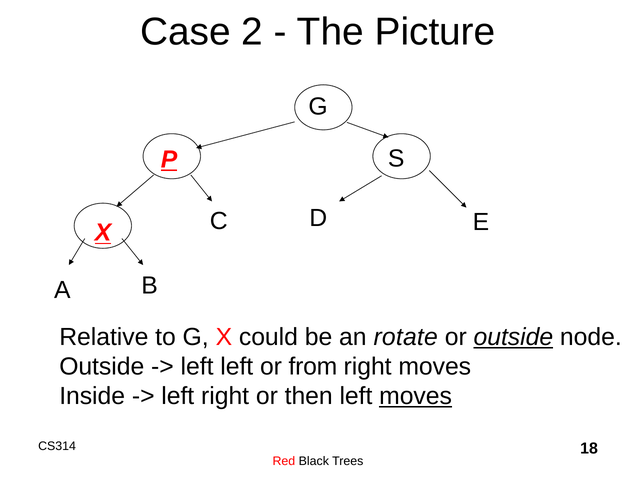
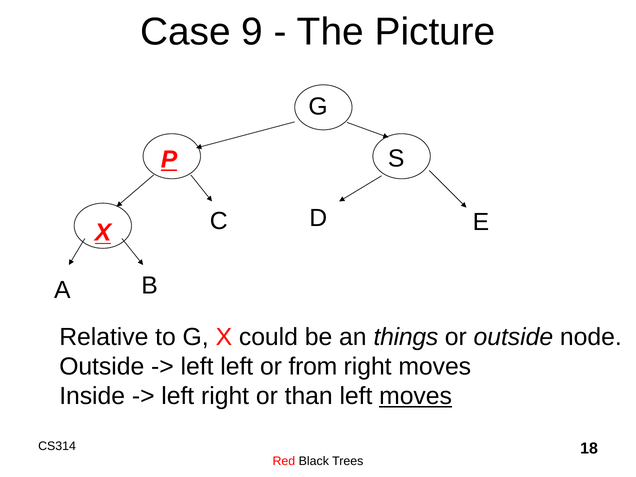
2: 2 -> 9 (252, 32)
rotate: rotate -> things (406, 337)
outside underline: present -> none (513, 337)
then: then -> than (309, 396)
